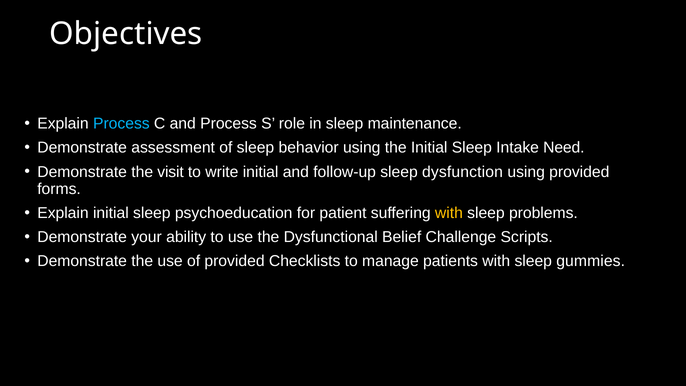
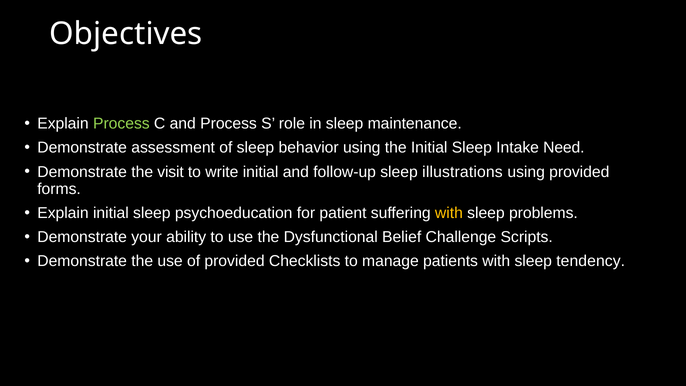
Process colour: light blue -> light green (121, 124)
dysfunction: dysfunction -> illustrations (462, 172)
gummies: gummies -> tendency (591, 261)
